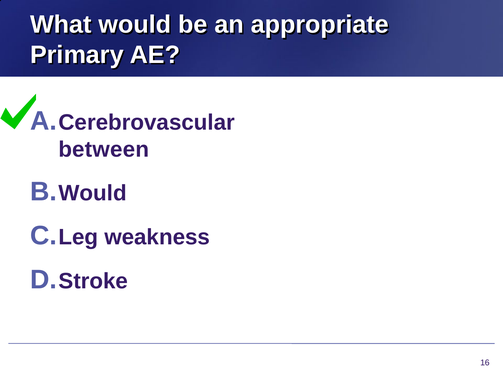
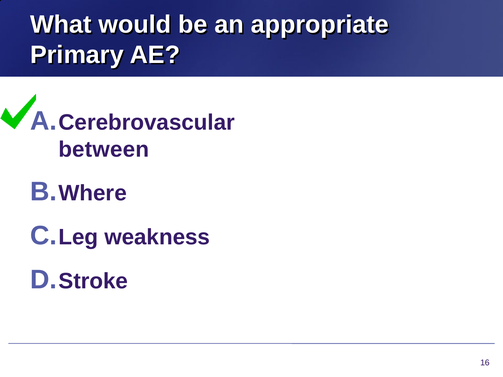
Would: Would -> Where (93, 193)
